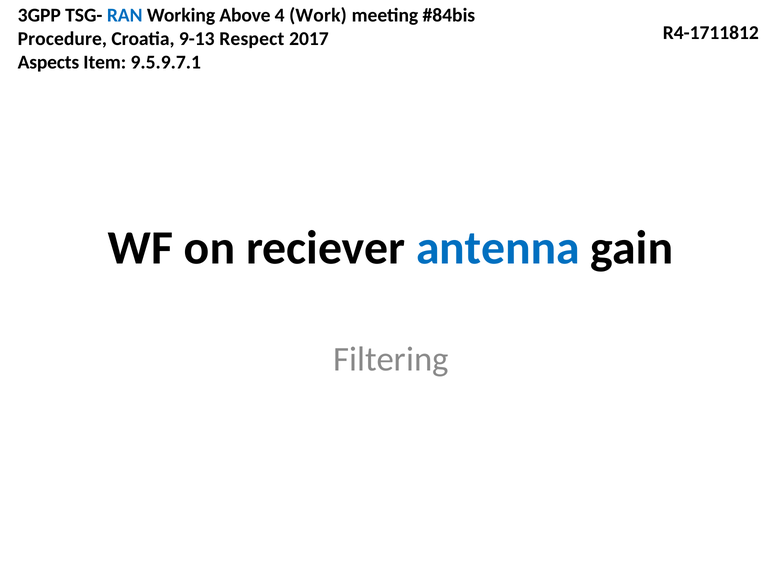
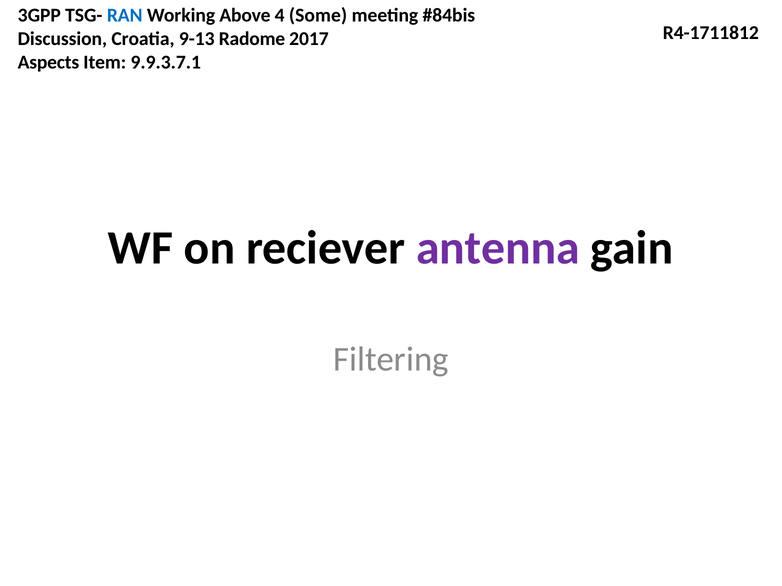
Work: Work -> Some (318, 15)
Procedure: Procedure -> Discussion (62, 39)
Respect: Respect -> Radome (252, 39)
9.5.9.7.1: 9.5.9.7.1 -> 9.9.3.7.1 (166, 62)
antenna colour: blue -> purple (498, 248)
